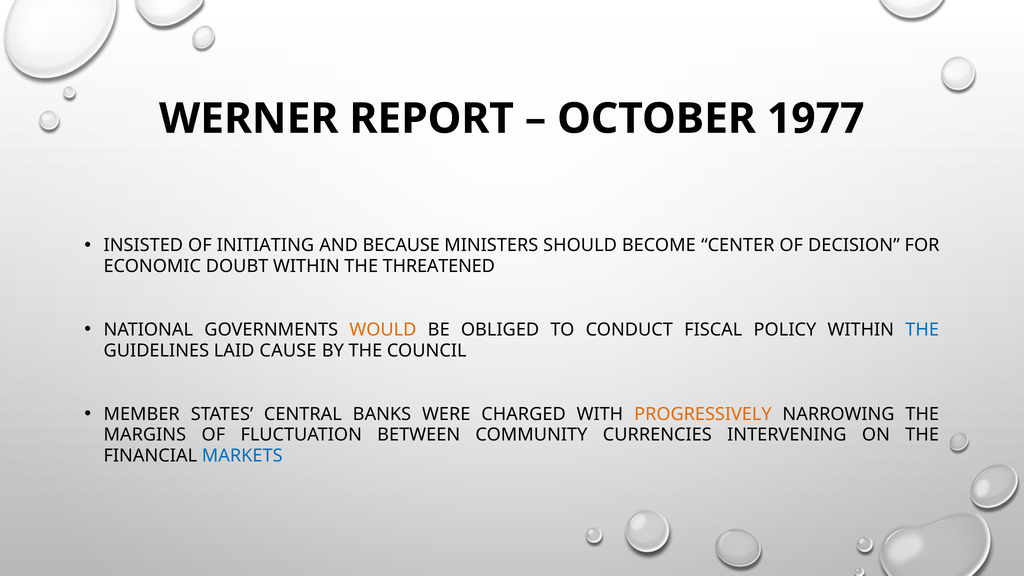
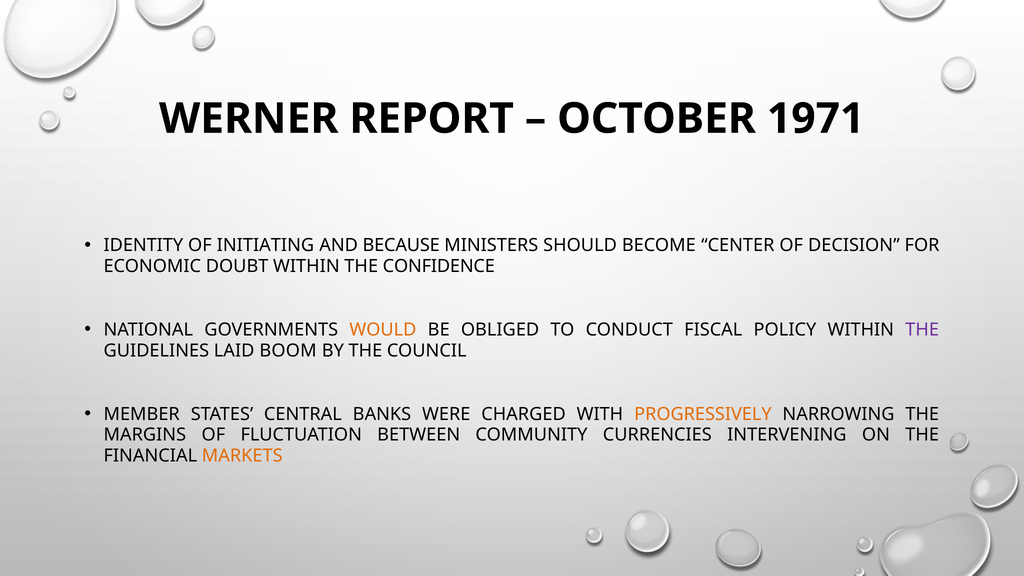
1977: 1977 -> 1971 (816, 119)
INSISTED: INSISTED -> IDENTITY (143, 245)
THREATENED: THREATENED -> CONFIDENCE (439, 266)
THE colour: blue -> purple (922, 330)
CAUSE: CAUSE -> BOOM (288, 351)
MARKETS colour: blue -> orange (242, 456)
